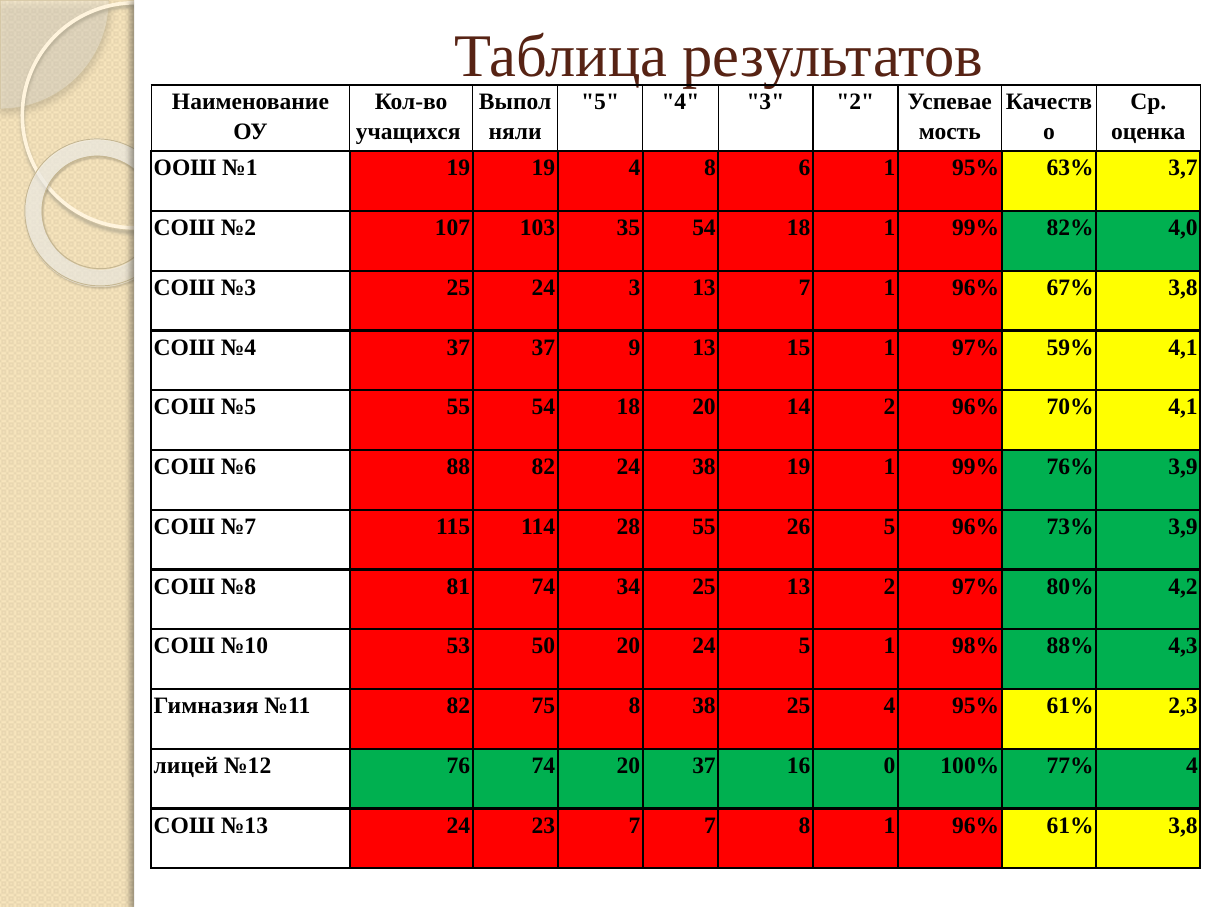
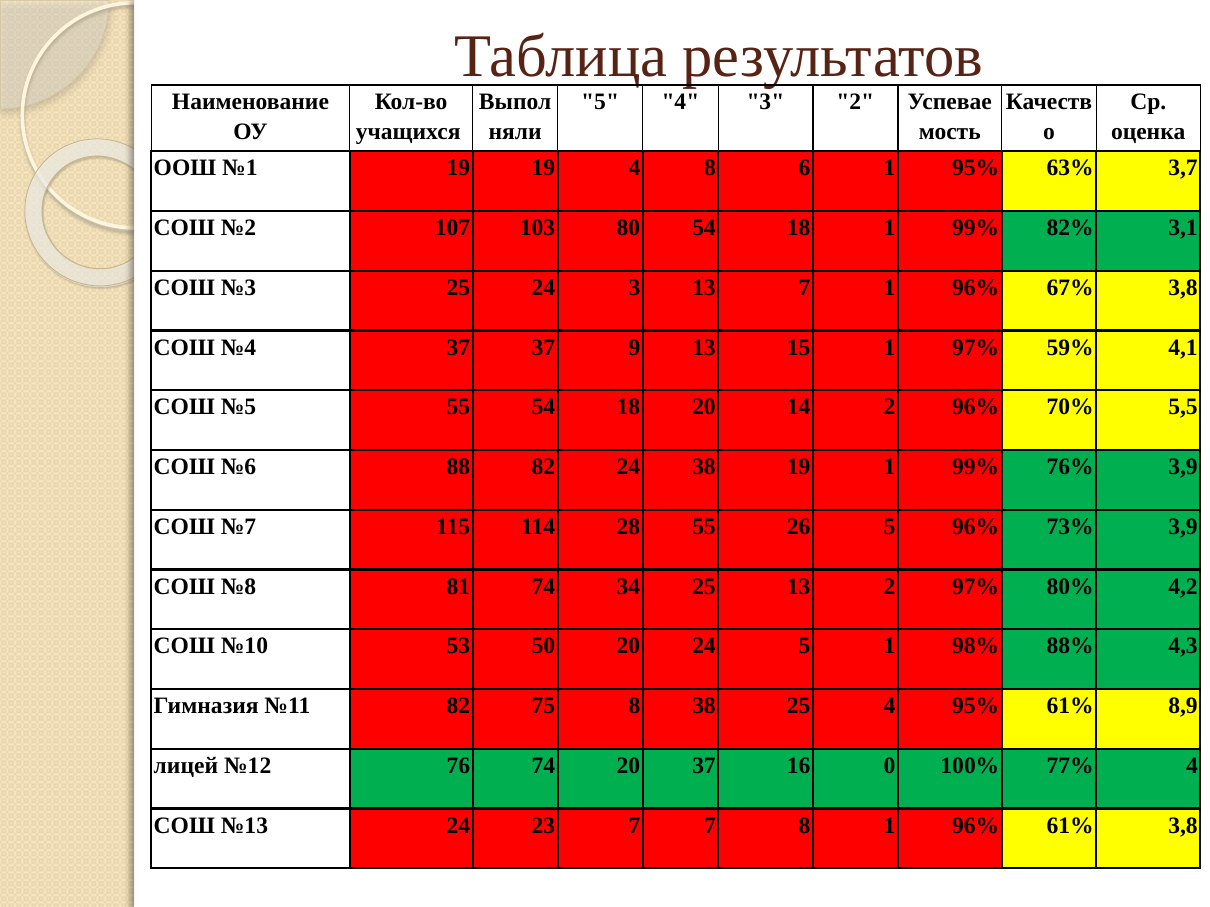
35: 35 -> 80 (628, 228)
4,0: 4,0 -> 3,1 (1183, 228)
70% 4,1: 4,1 -> 5,5 (1183, 407)
2,3: 2,3 -> 8,9 (1183, 706)
